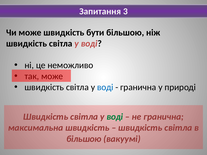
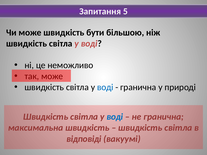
3: 3 -> 5 (125, 11)
воді colour: green -> blue (115, 117)
більшою: більшою -> відповіді (84, 139)
